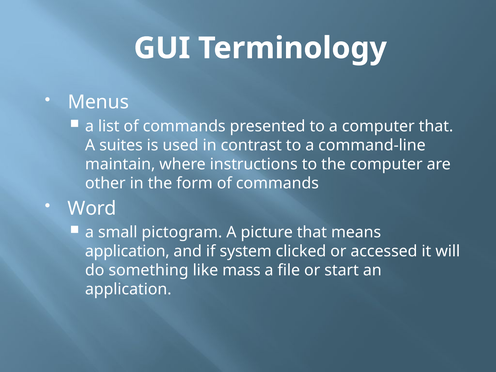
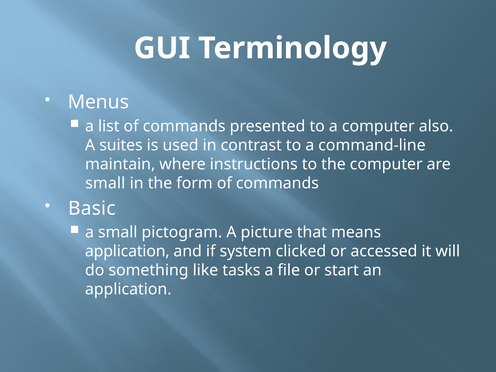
computer that: that -> also (436, 126)
other: other -> small (105, 183)
Word: Word -> Basic (92, 208)
mass: mass -> tasks (241, 270)
